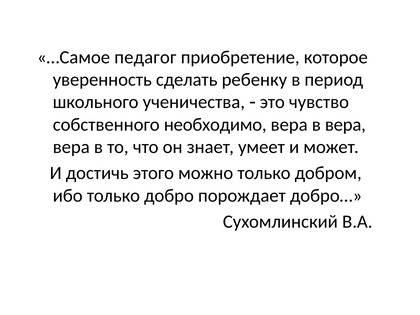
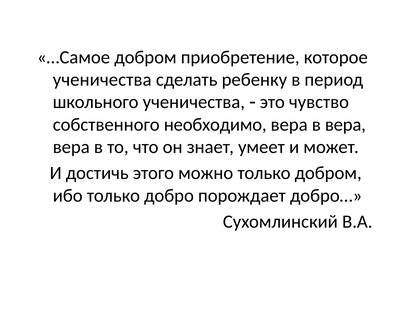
…Самое педагог: педагог -> добром (145, 57)
уверенность: уверенность -> ученичества (102, 80)
